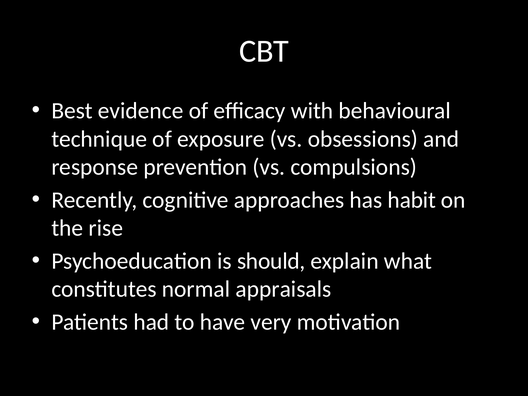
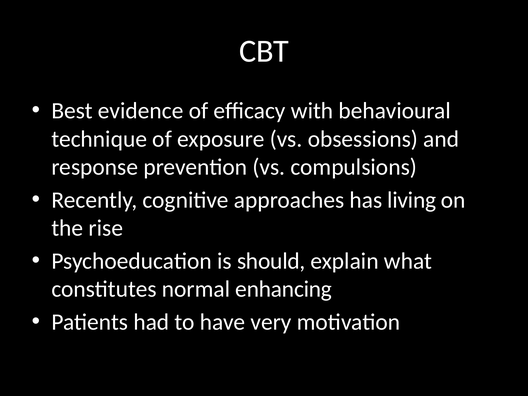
habit: habit -> living (412, 200)
appraisals: appraisals -> enhancing (284, 289)
